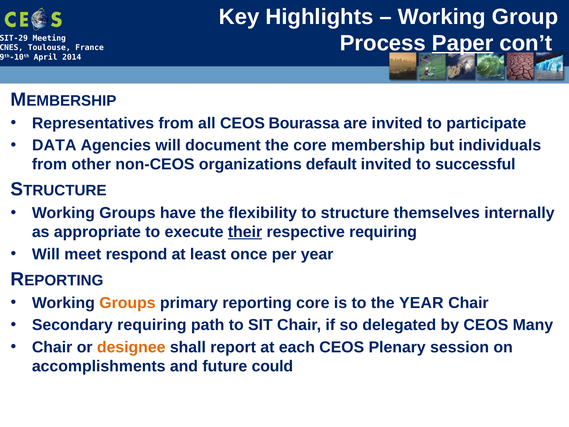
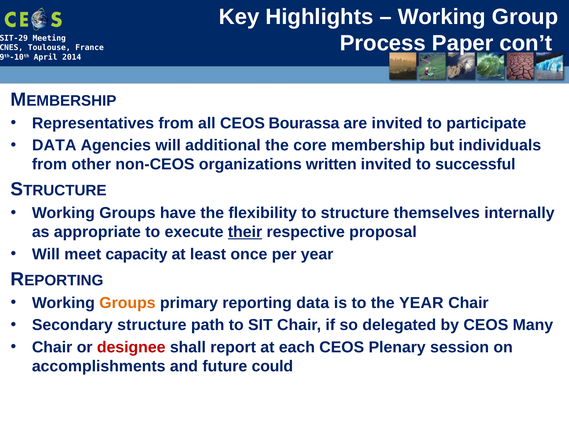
Paper underline: present -> none (463, 43)
document: document -> additional (223, 145)
default: default -> written (331, 164)
respective requiring: requiring -> proposal (383, 232)
respond: respond -> capacity (136, 254)
reporting core: core -> data (313, 303)
Secondary requiring: requiring -> structure (152, 325)
designee colour: orange -> red (131, 347)
